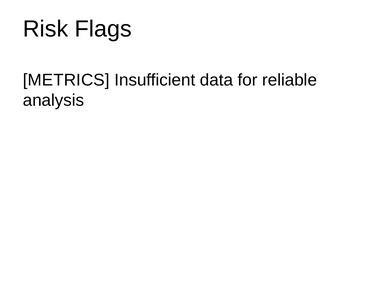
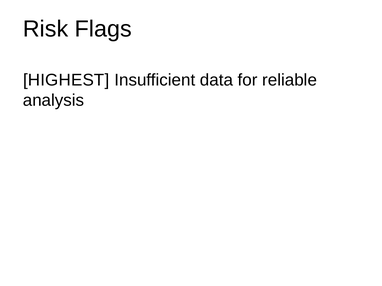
METRICS: METRICS -> HIGHEST (66, 80)
